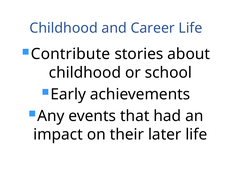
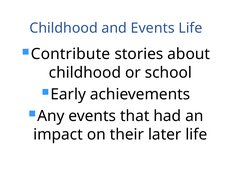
and Career: Career -> Events (153, 28)
